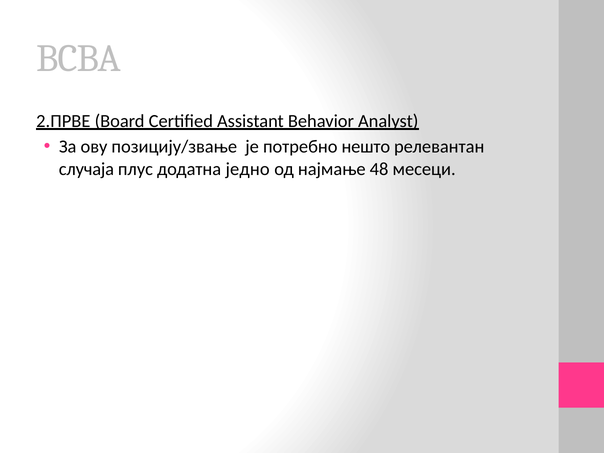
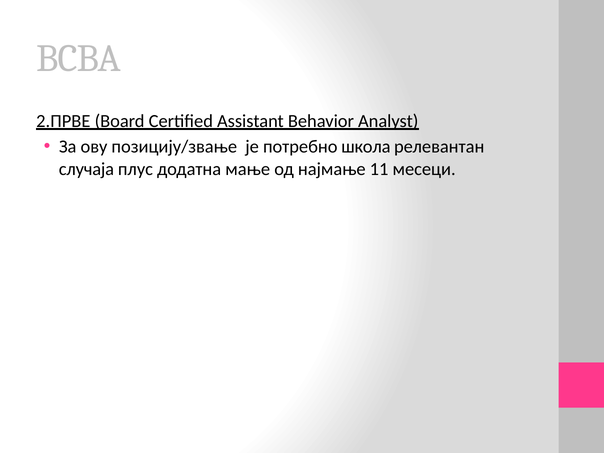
нешто: нешто -> школа (366, 147)
једно: једно -> мање (248, 169)
48: 48 -> 11 (379, 169)
